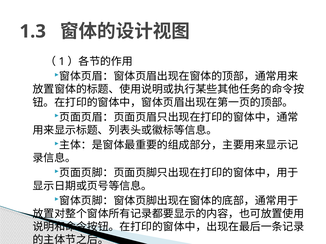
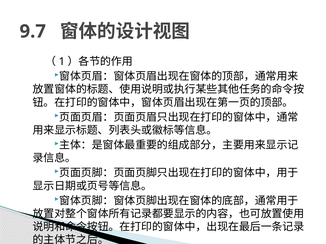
1.3: 1.3 -> 9.7 (33, 31)
